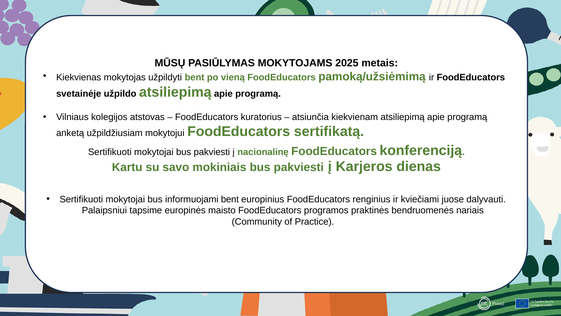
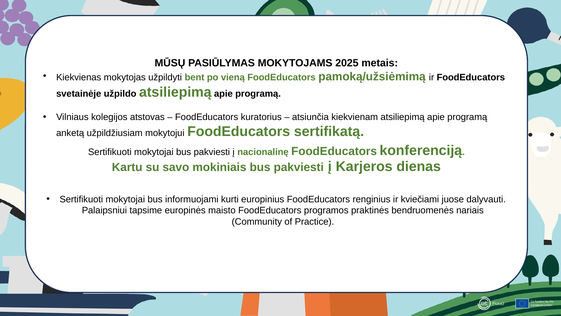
informuojami bent: bent -> kurti (230, 199)
